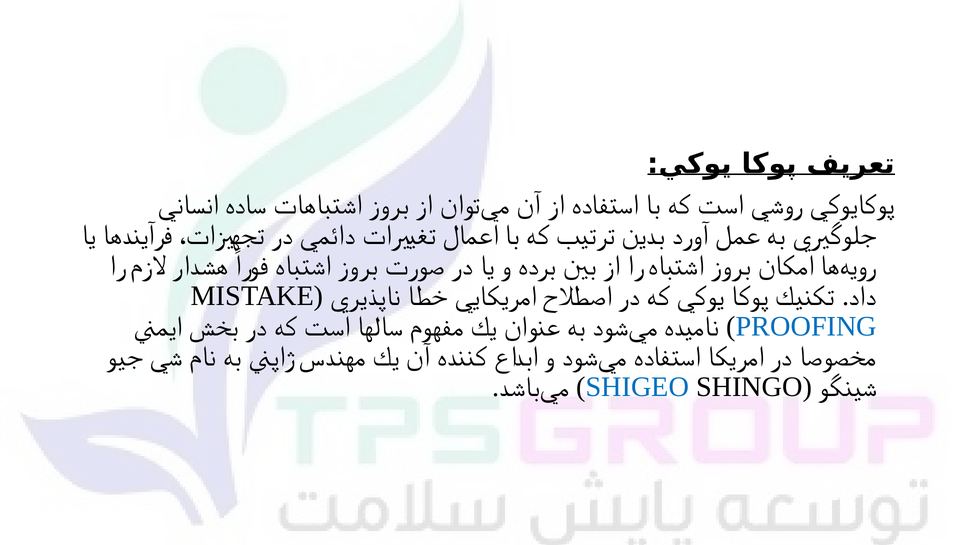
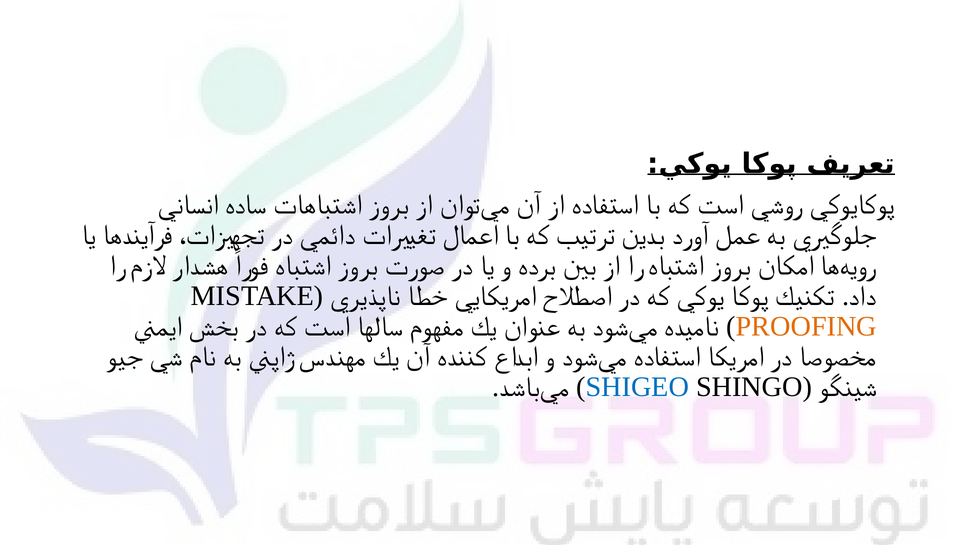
PROOFING colour: blue -> orange (806, 326)
